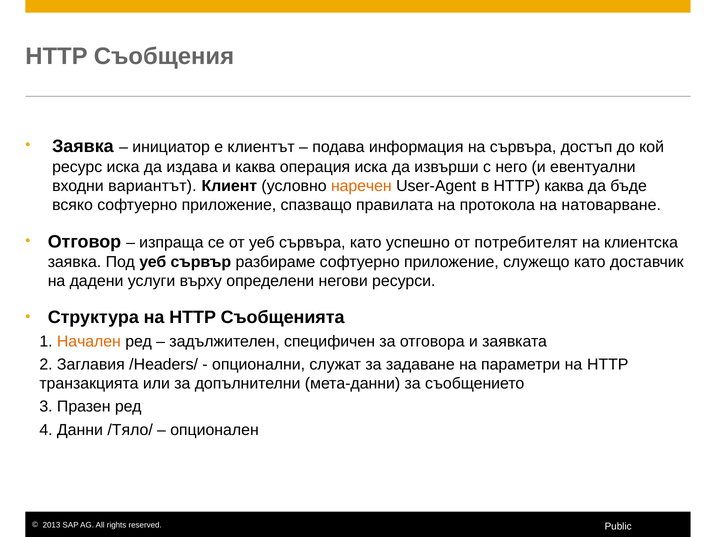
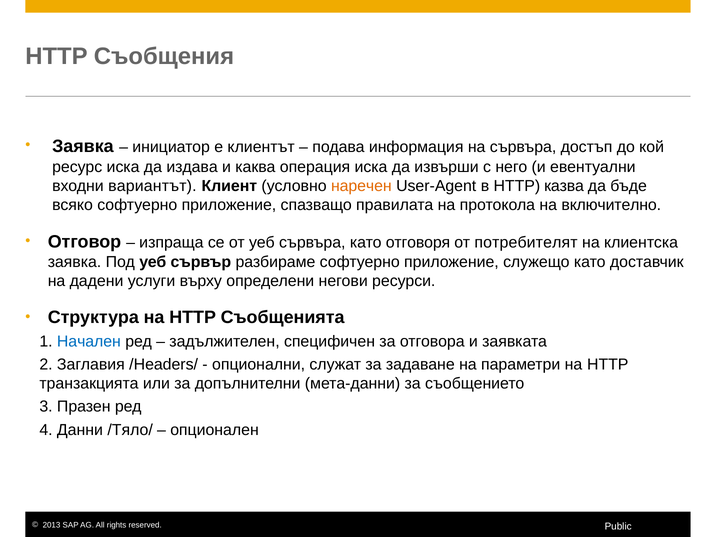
HTTP каква: каква -> казва (564, 186)
натоварване: натоварване -> включително (611, 205)
успешно: успешно -> отговоря (418, 242)
Начален colour: orange -> blue (89, 342)
